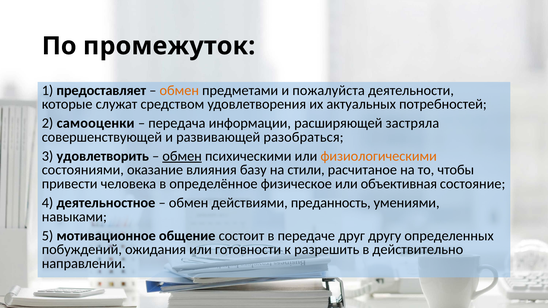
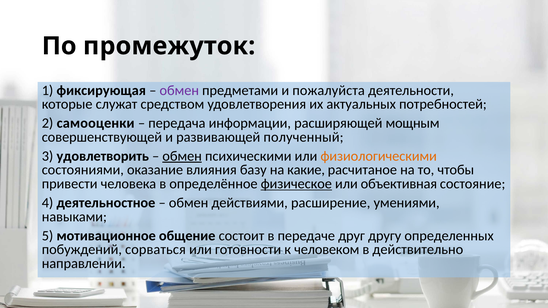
предоставляет: предоставляет -> фиксирующая (101, 90)
обмен colour: orange -> purple (179, 90)
застряла: застряла -> мощным (413, 123)
разобраться: разобраться -> полученный (304, 137)
стили: стили -> какие (306, 170)
физическое underline: none -> present (296, 184)
преданность: преданность -> расширение (331, 203)
ожидания: ожидания -> сорваться (155, 250)
разрешить: разрешить -> человеком (327, 250)
